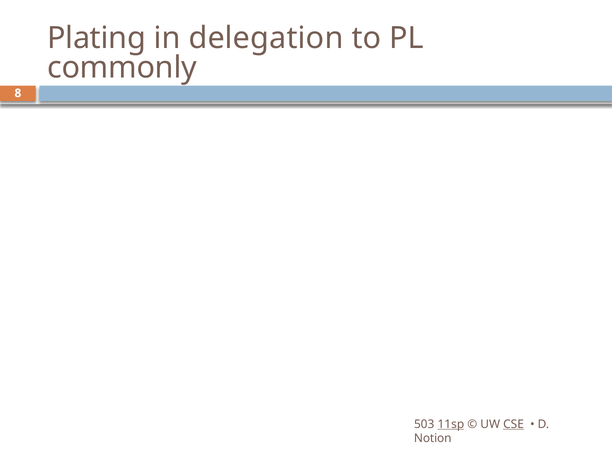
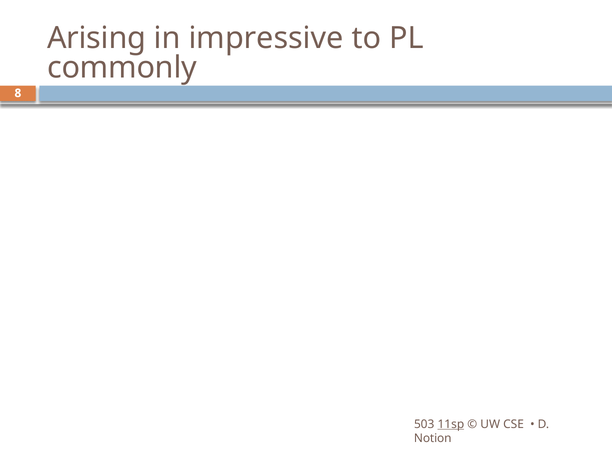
Plating: Plating -> Arising (97, 38)
delegation: delegation -> impressive (266, 38)
CSE underline: present -> none (514, 424)
